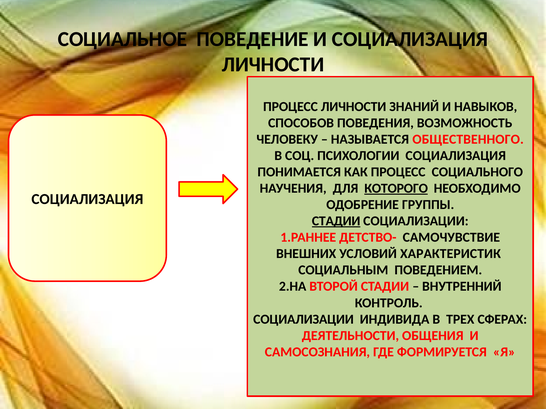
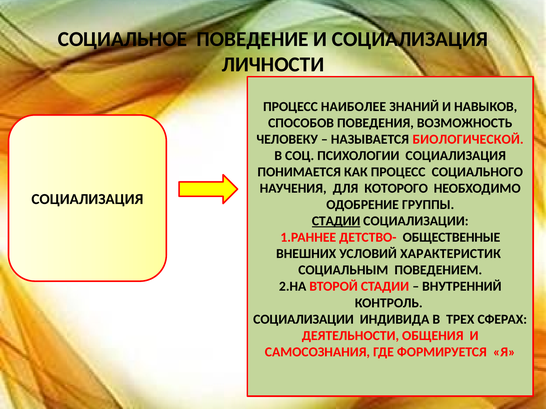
ПРОЦЕСС ЛИЧНОСТИ: ЛИЧНОСТИ -> НАИБОЛЕЕ (353, 107)
ОБЩЕСТВЕННОГО: ОБЩЕСТВЕННОГО -> БИОЛОГИЧЕСКОЙ (468, 139)
КОТОРОГО underline: present -> none (396, 189)
САМОЧУВСТВИЕ: САМОЧУВСТВИЕ -> ОБЩЕСТВЕННЫЕ (451, 238)
